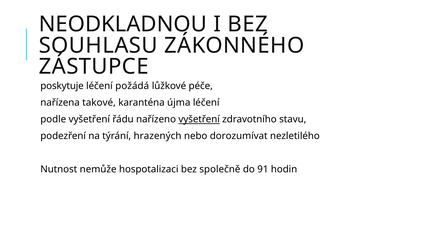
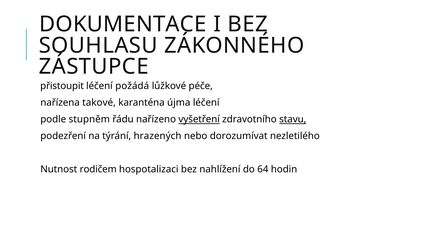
NEODKLADNOU: NEODKLADNOU -> DOKUMENTACE (123, 24)
poskytuje: poskytuje -> přistoupit (62, 86)
podle vyšetření: vyšetření -> stupněm (89, 120)
stavu underline: none -> present (293, 120)
nemůže: nemůže -> rodičem (98, 170)
společně: společně -> nahlížení (220, 170)
91: 91 -> 64 (263, 170)
